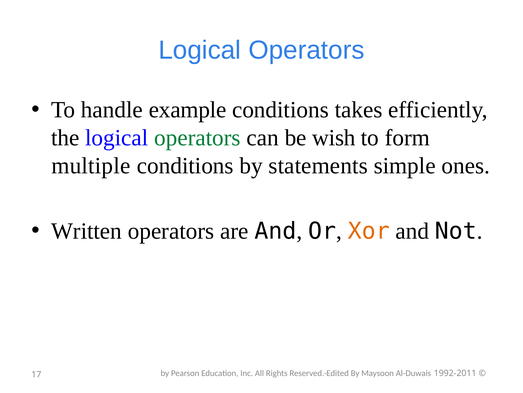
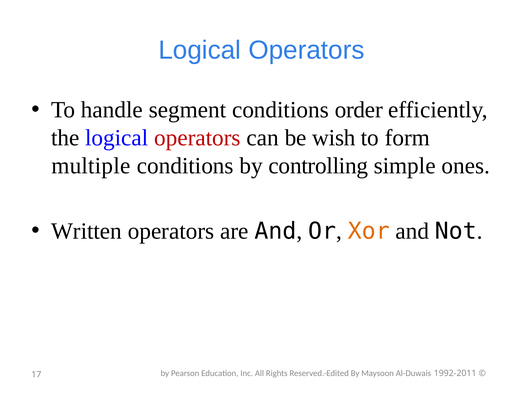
example: example -> segment (187, 110)
takes: takes -> order (359, 110)
operators colour: green -> red (197, 138)
statements: statements -> controlling (318, 166)
